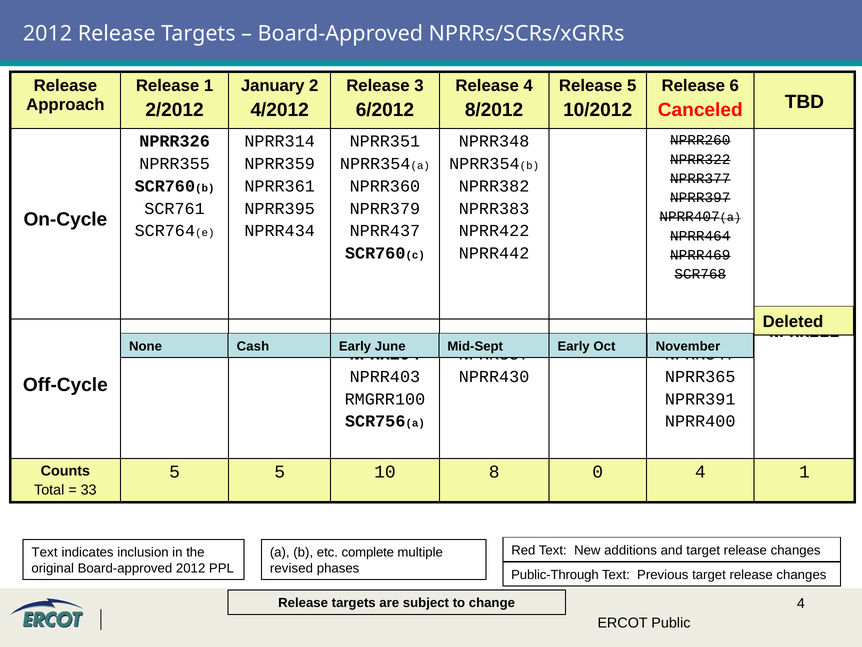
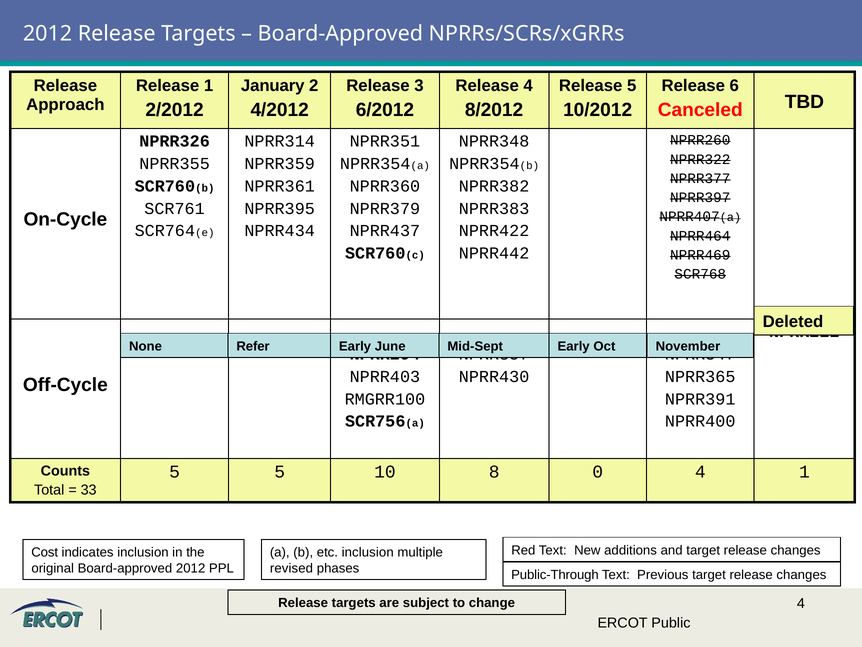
Cash: Cash -> Refer (253, 346)
Text: Text -> Cost (45, 552)
etc complete: complete -> inclusion (368, 552)
